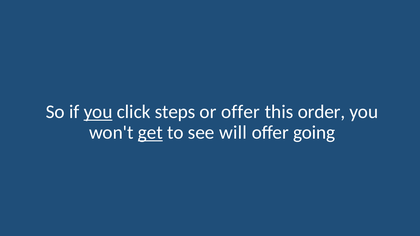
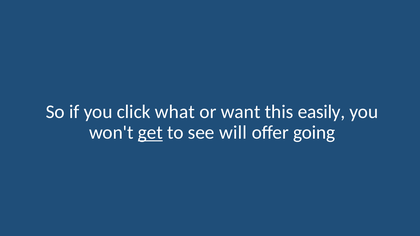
you underline: present -> none (98, 112)
steps: steps -> what (175, 112)
or offer: offer -> want (241, 112)
order: order -> easily (321, 112)
